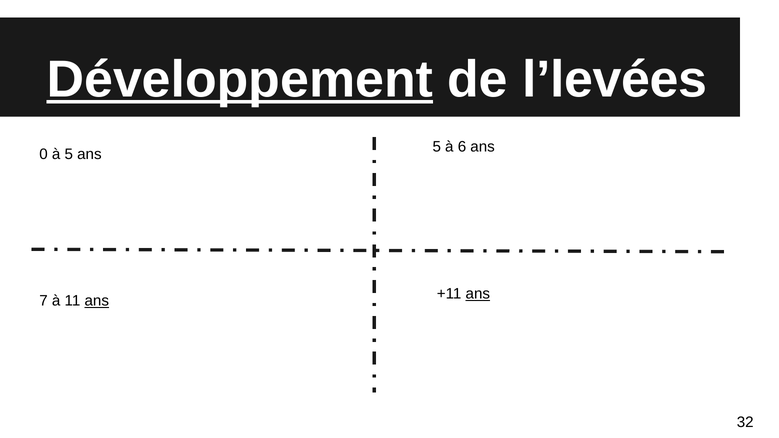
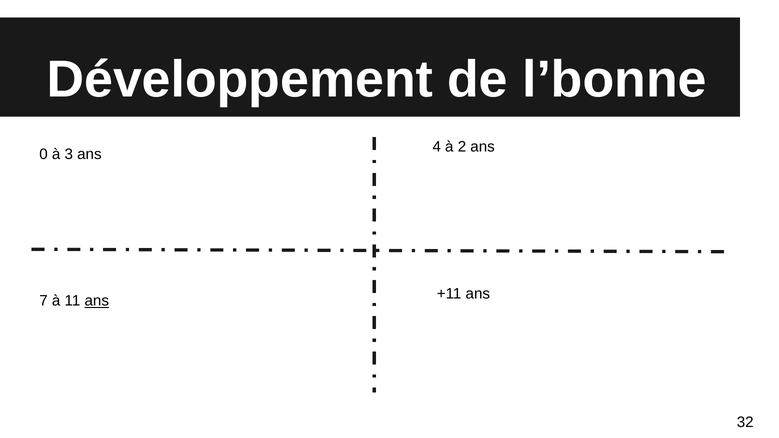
Développement underline: present -> none (240, 79)
l’levées: l’levées -> l’bonne (614, 79)
à 5: 5 -> 3 (69, 154)
ans 5: 5 -> 4 (437, 147)
6: 6 -> 2 (462, 147)
ans underline: present -> none (478, 294)
